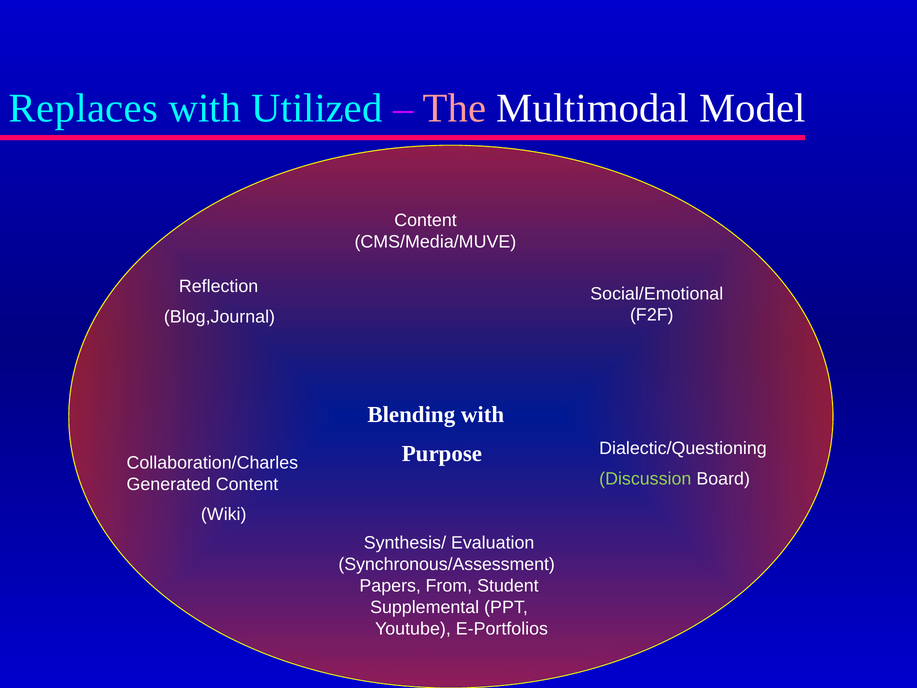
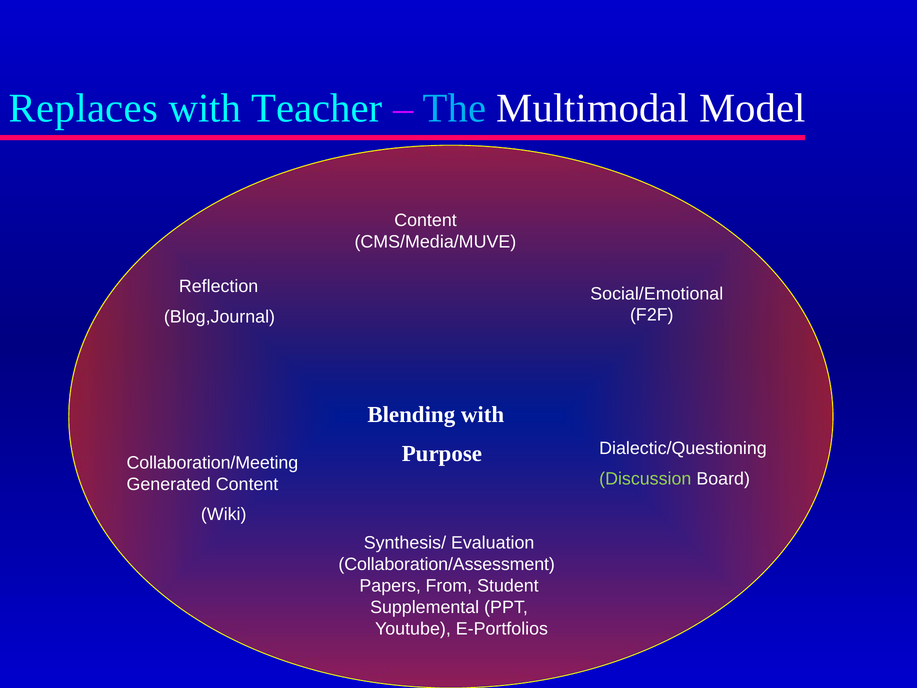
Utilized: Utilized -> Teacher (317, 108)
The colour: pink -> light blue (454, 108)
Collaboration/Charles: Collaboration/Charles -> Collaboration/Meeting (212, 463)
Synchronous/Assessment: Synchronous/Assessment -> Collaboration/Assessment (447, 564)
